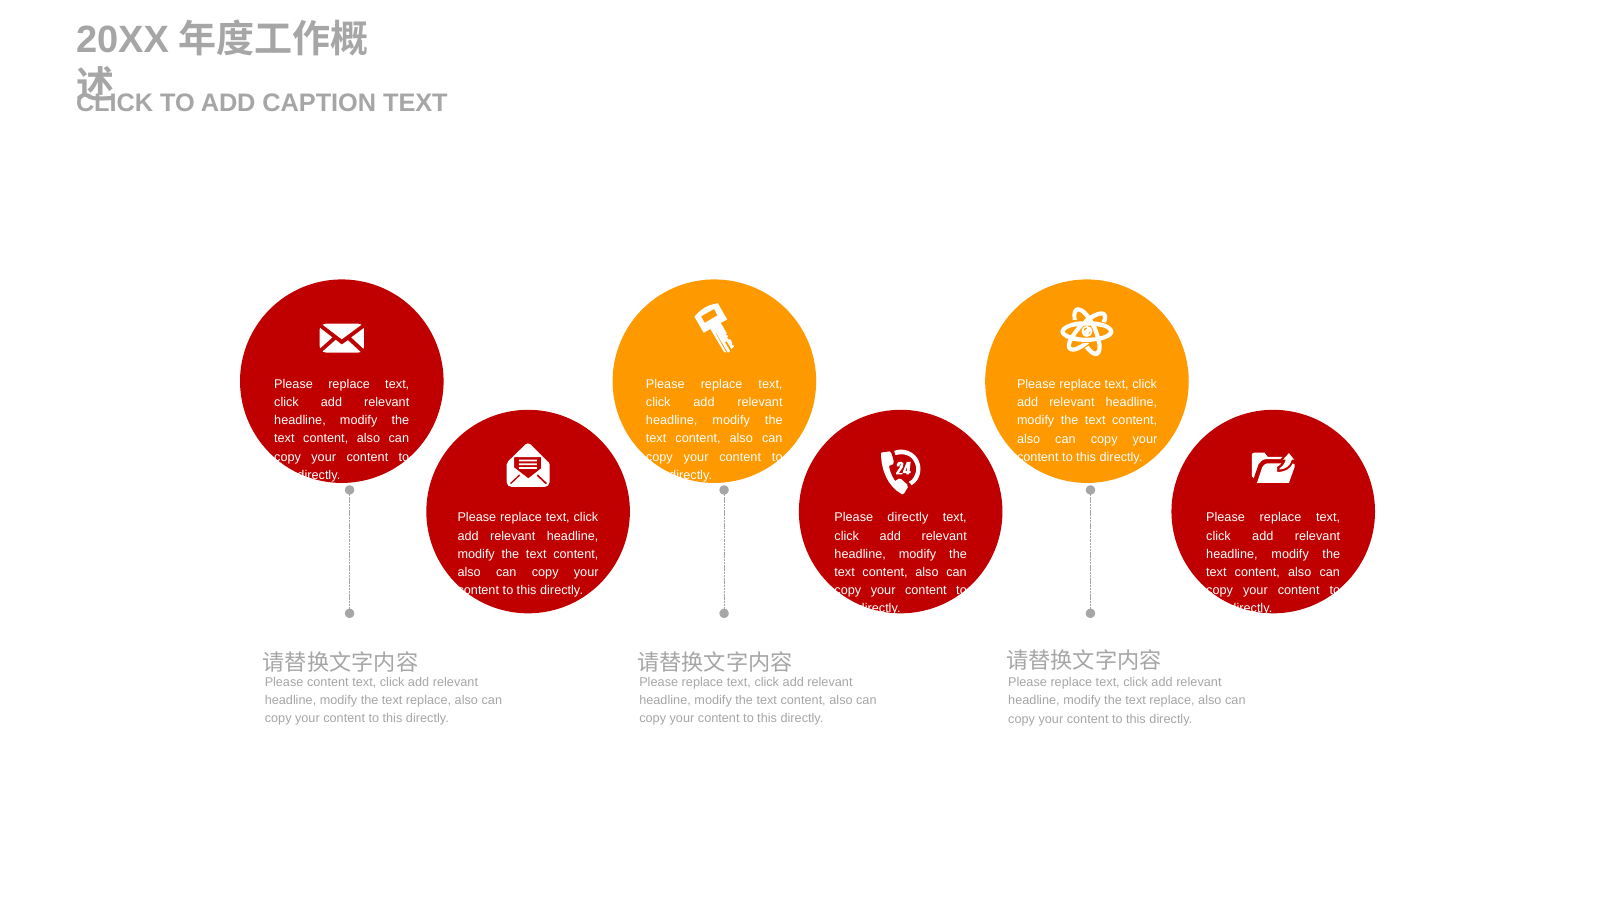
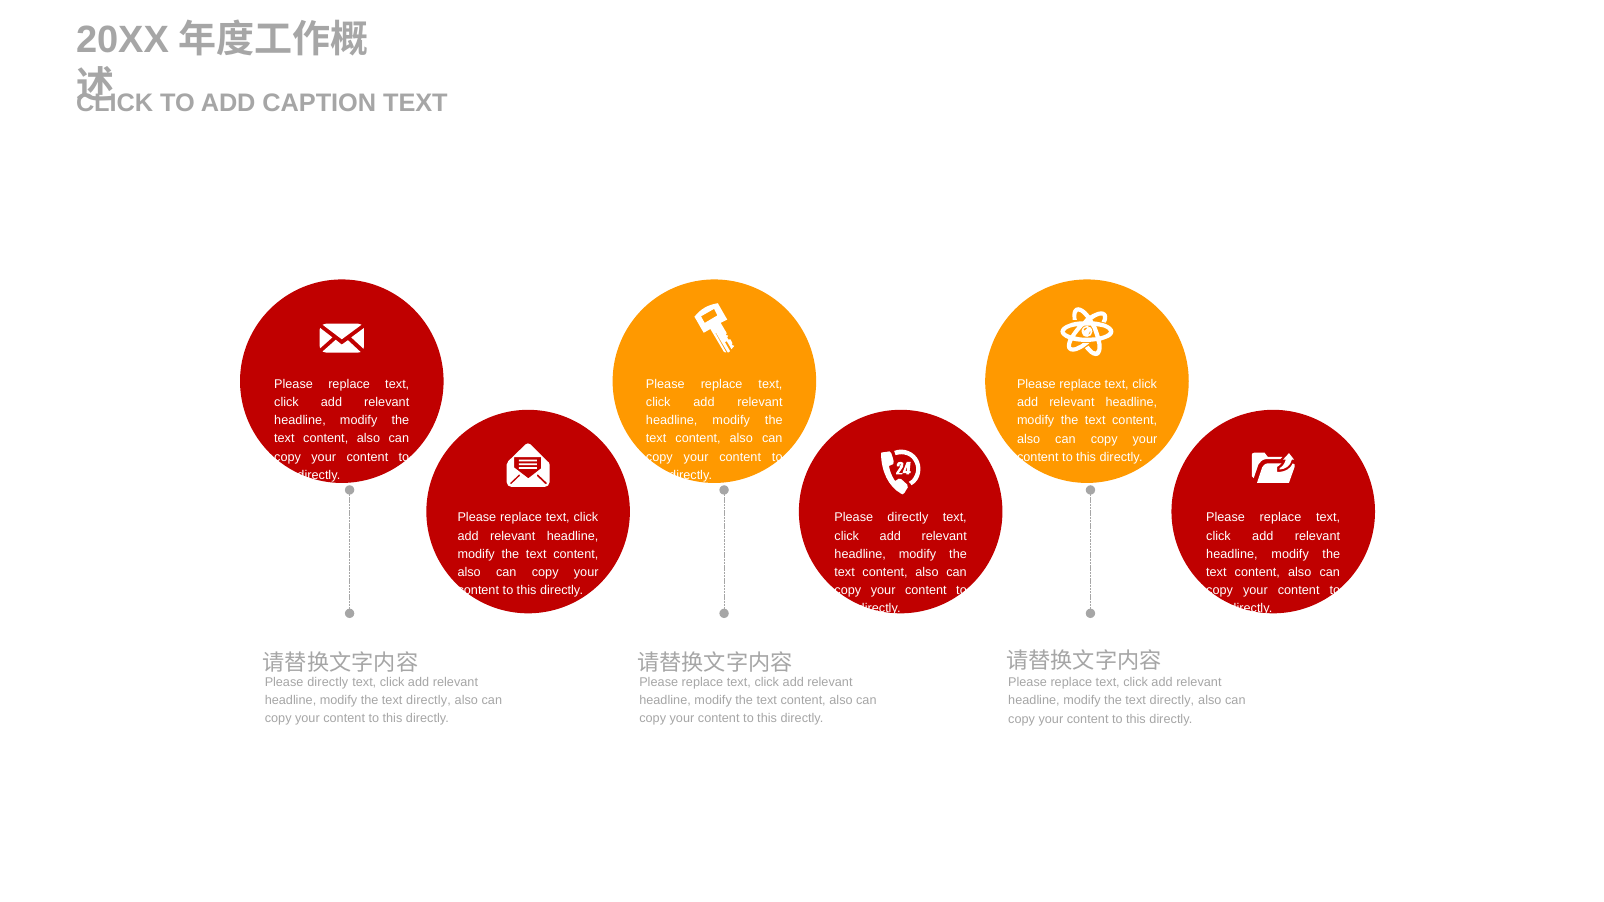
content: content -> directly (328, 682)
replace: replace -> directly (428, 700)
replace: replace -> directly (1172, 701)
